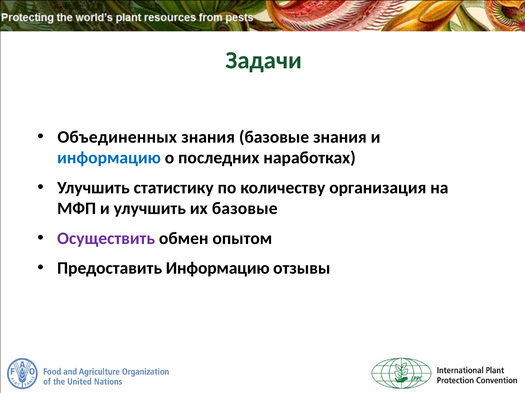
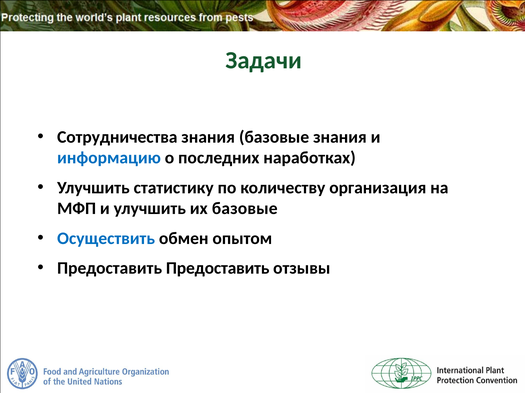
Объединенных: Объединенных -> Сотрудничества (117, 137)
Осуществить colour: purple -> blue (106, 239)
Предоставить Информацию: Информацию -> Предоставить (218, 268)
